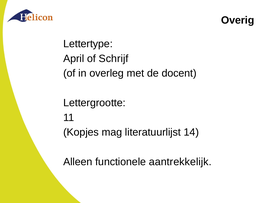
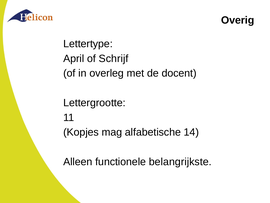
literatuurlijst: literatuurlijst -> alfabetische (153, 132)
aantrekkelijk: aantrekkelijk -> belangrijkste (180, 161)
